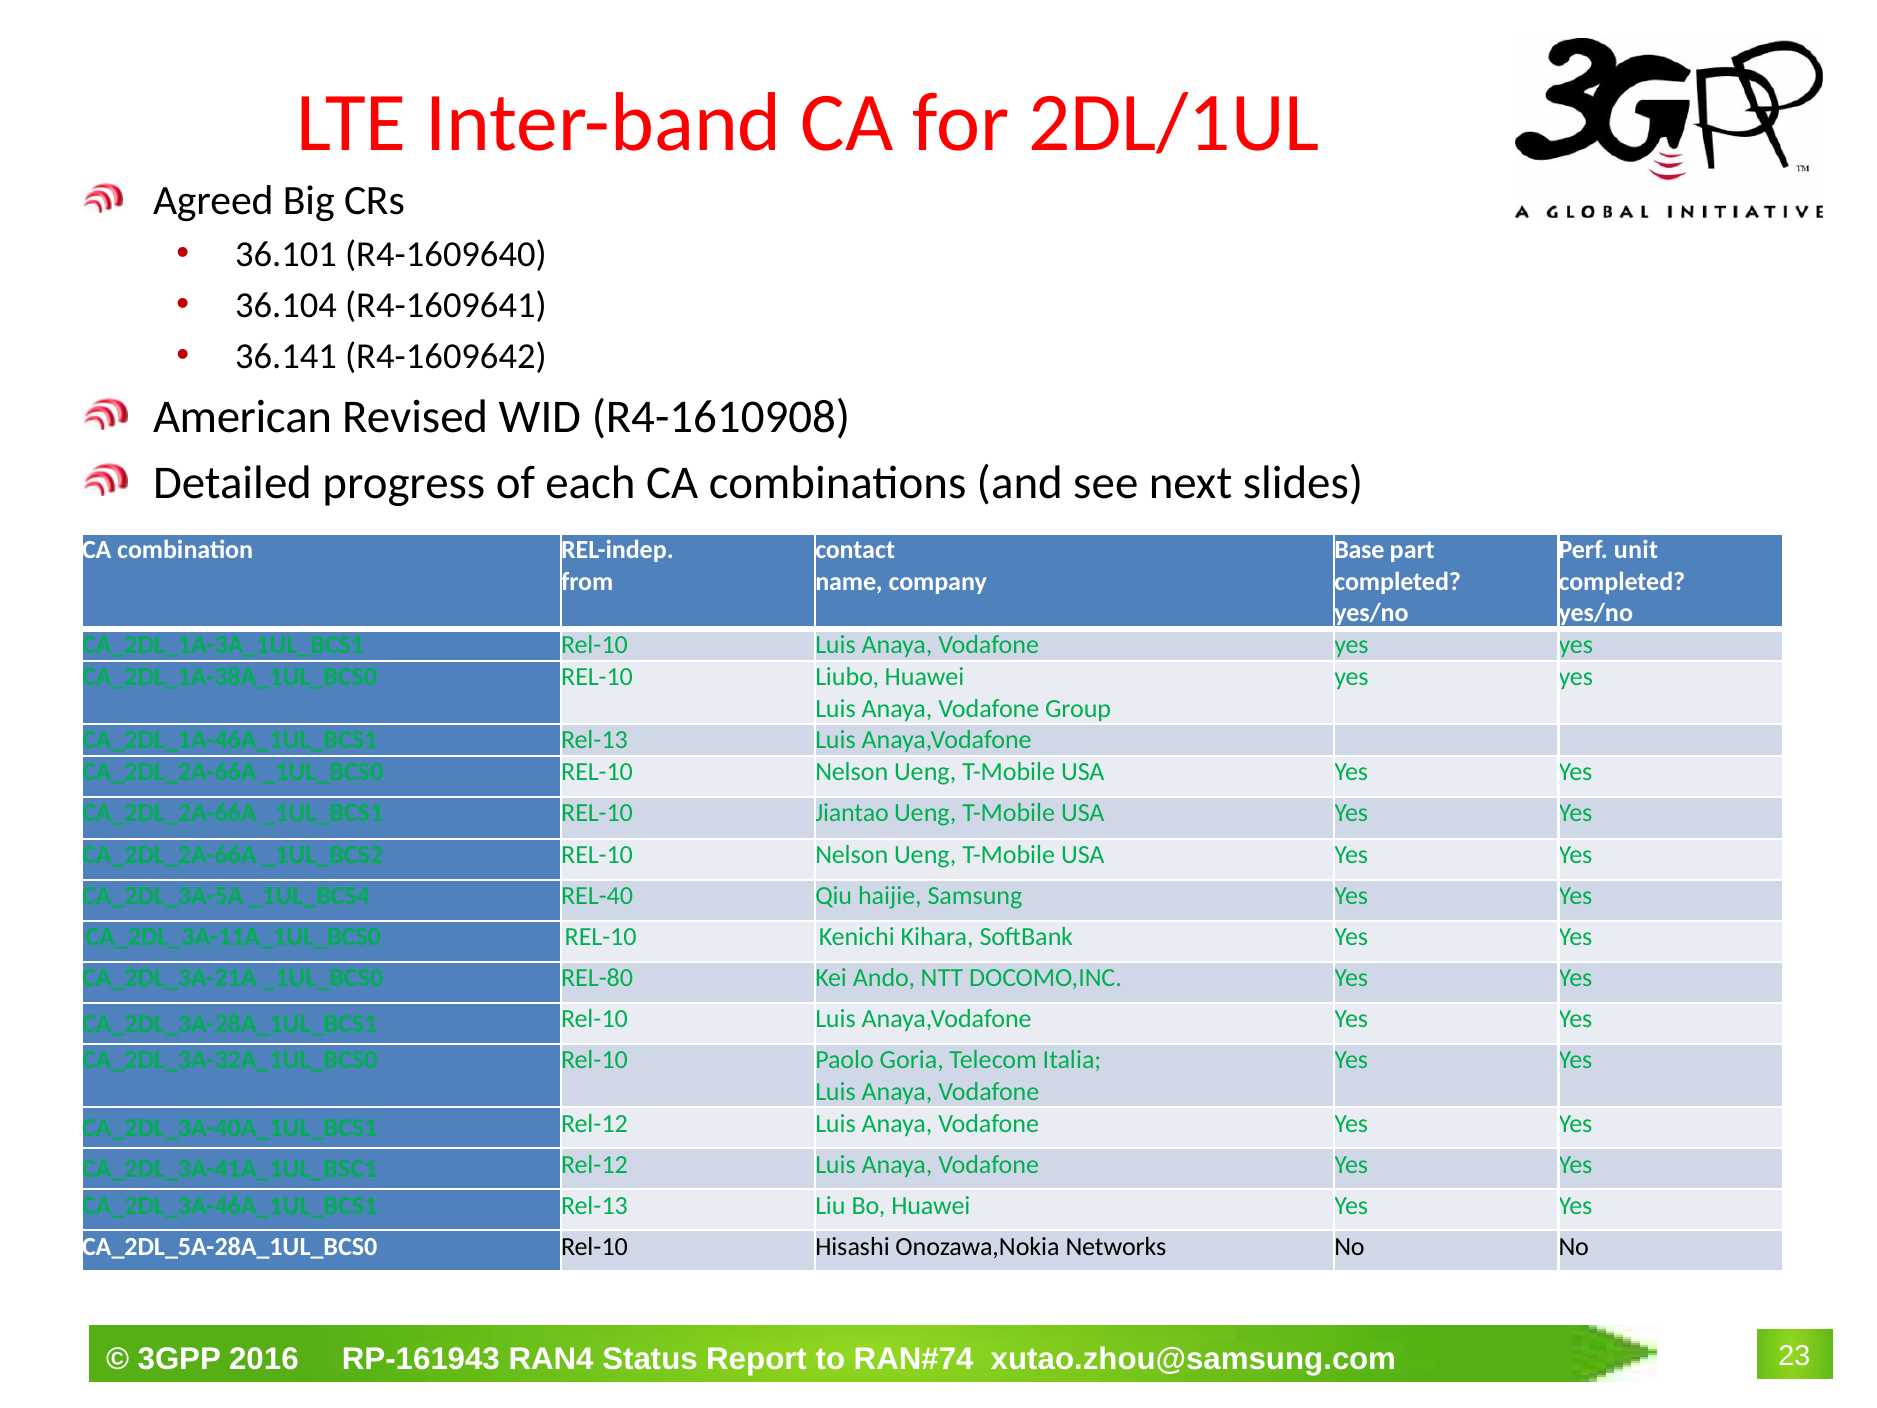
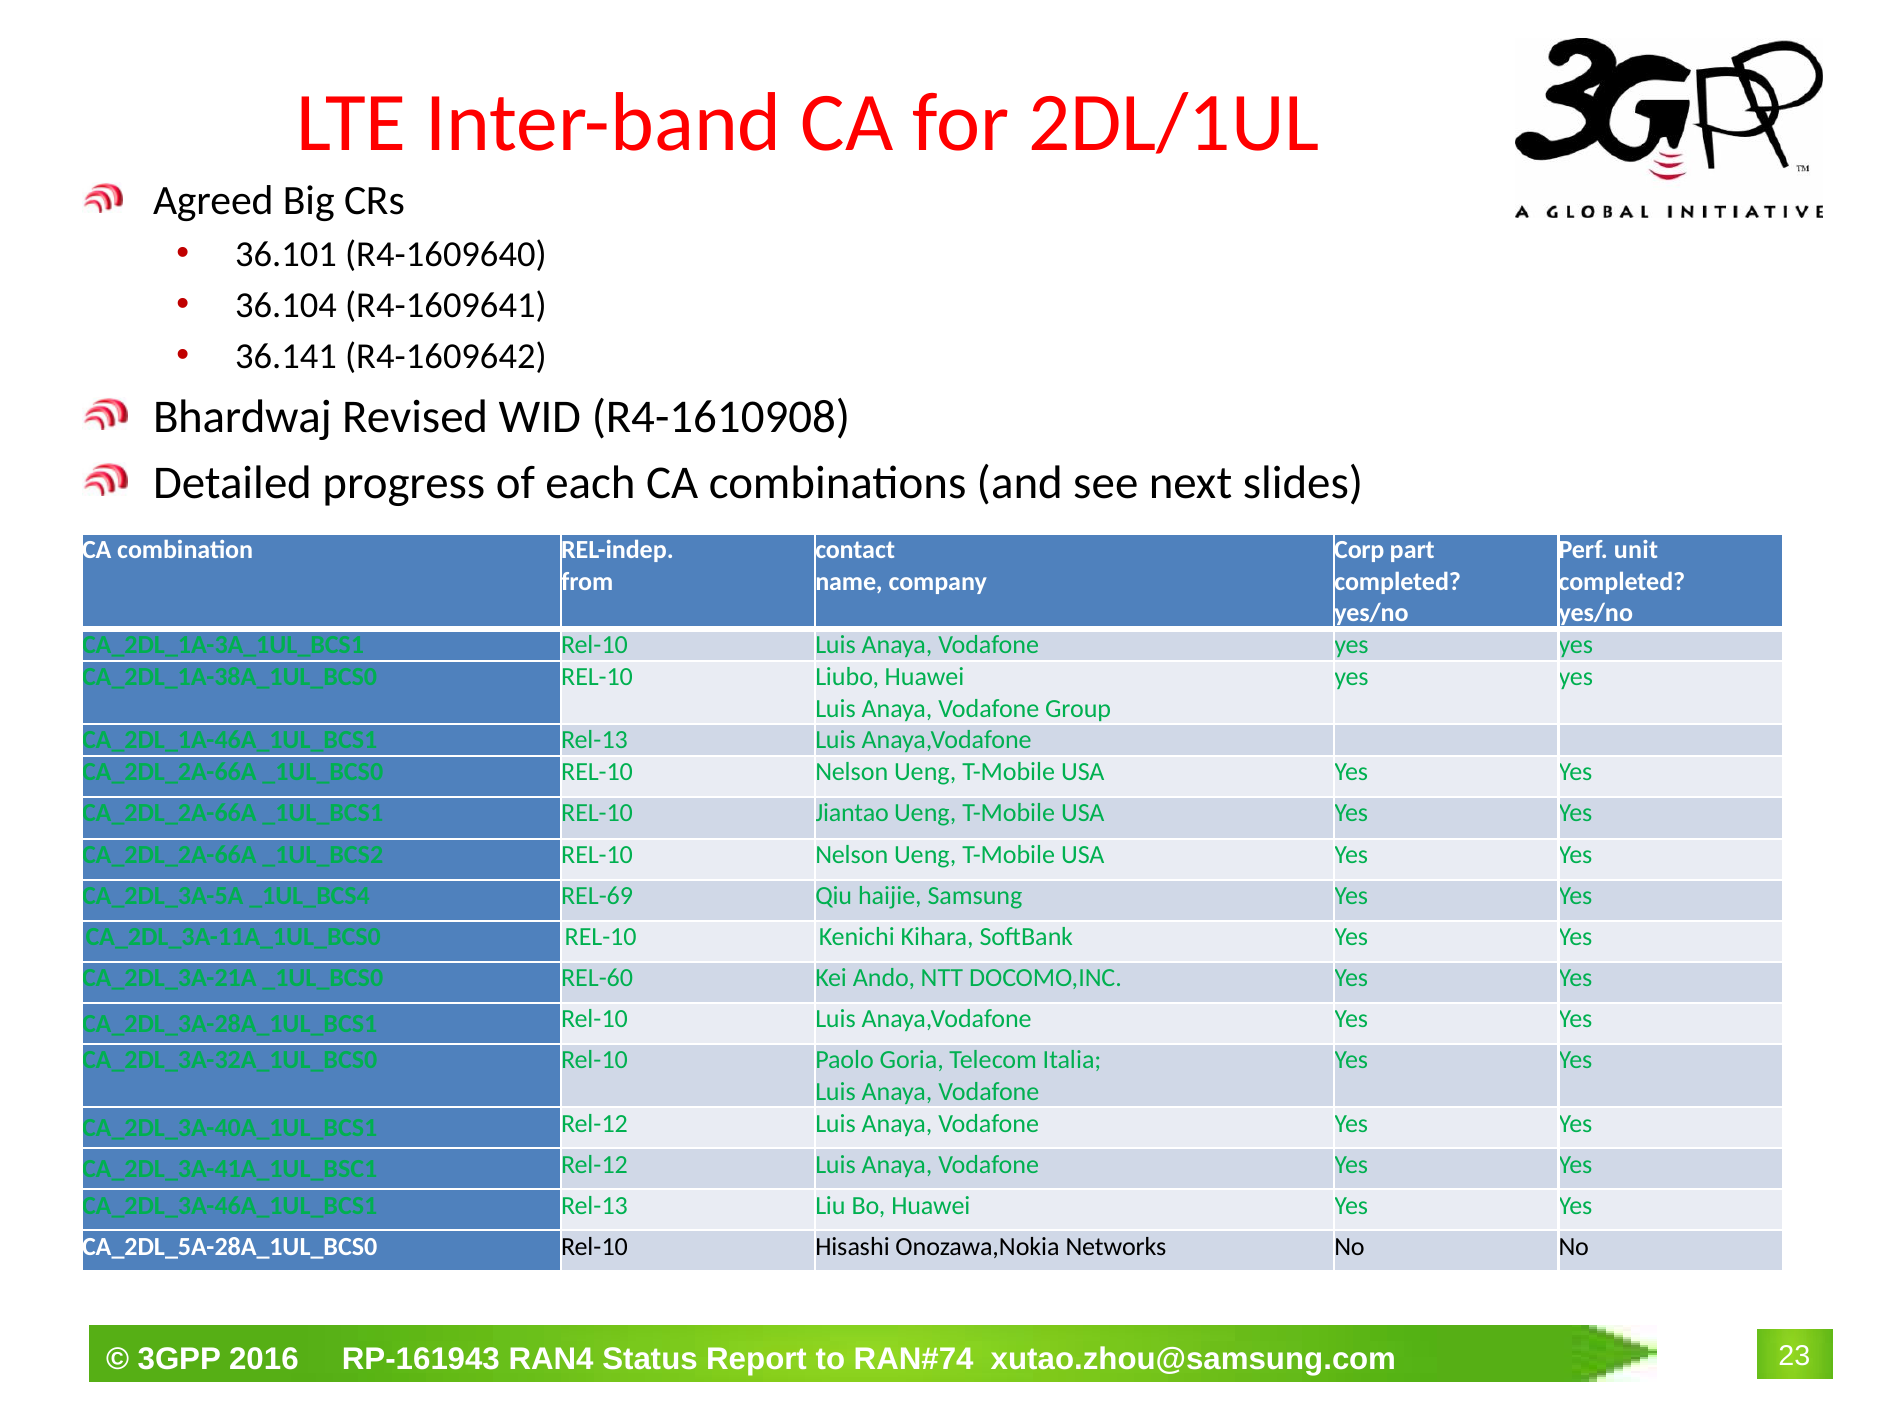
American: American -> Bhardwaj (242, 417)
Base: Base -> Corp (1359, 550)
REL-40: REL-40 -> REL-69 (597, 896)
REL-80: REL-80 -> REL-60 (597, 978)
